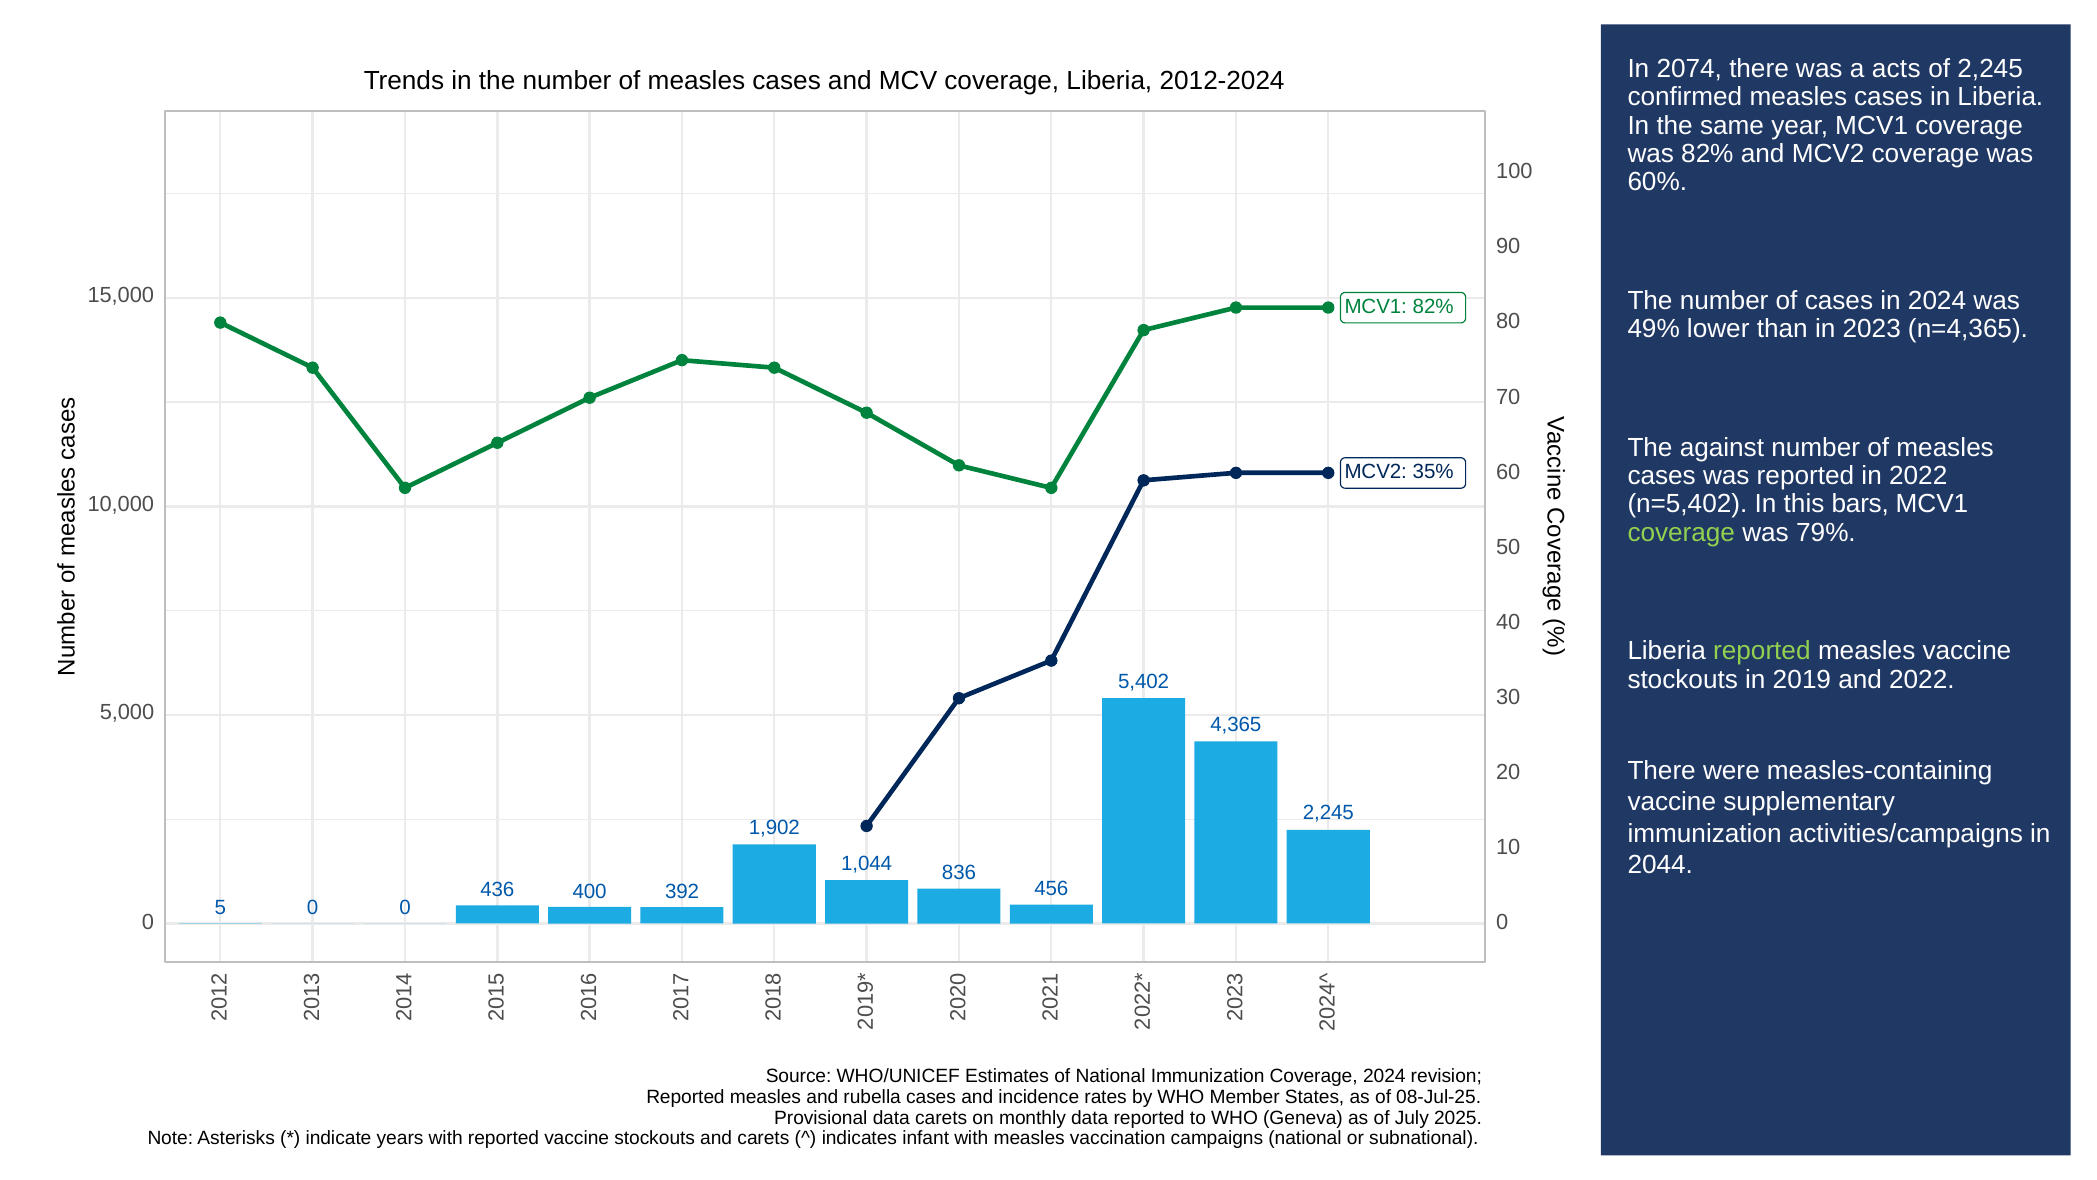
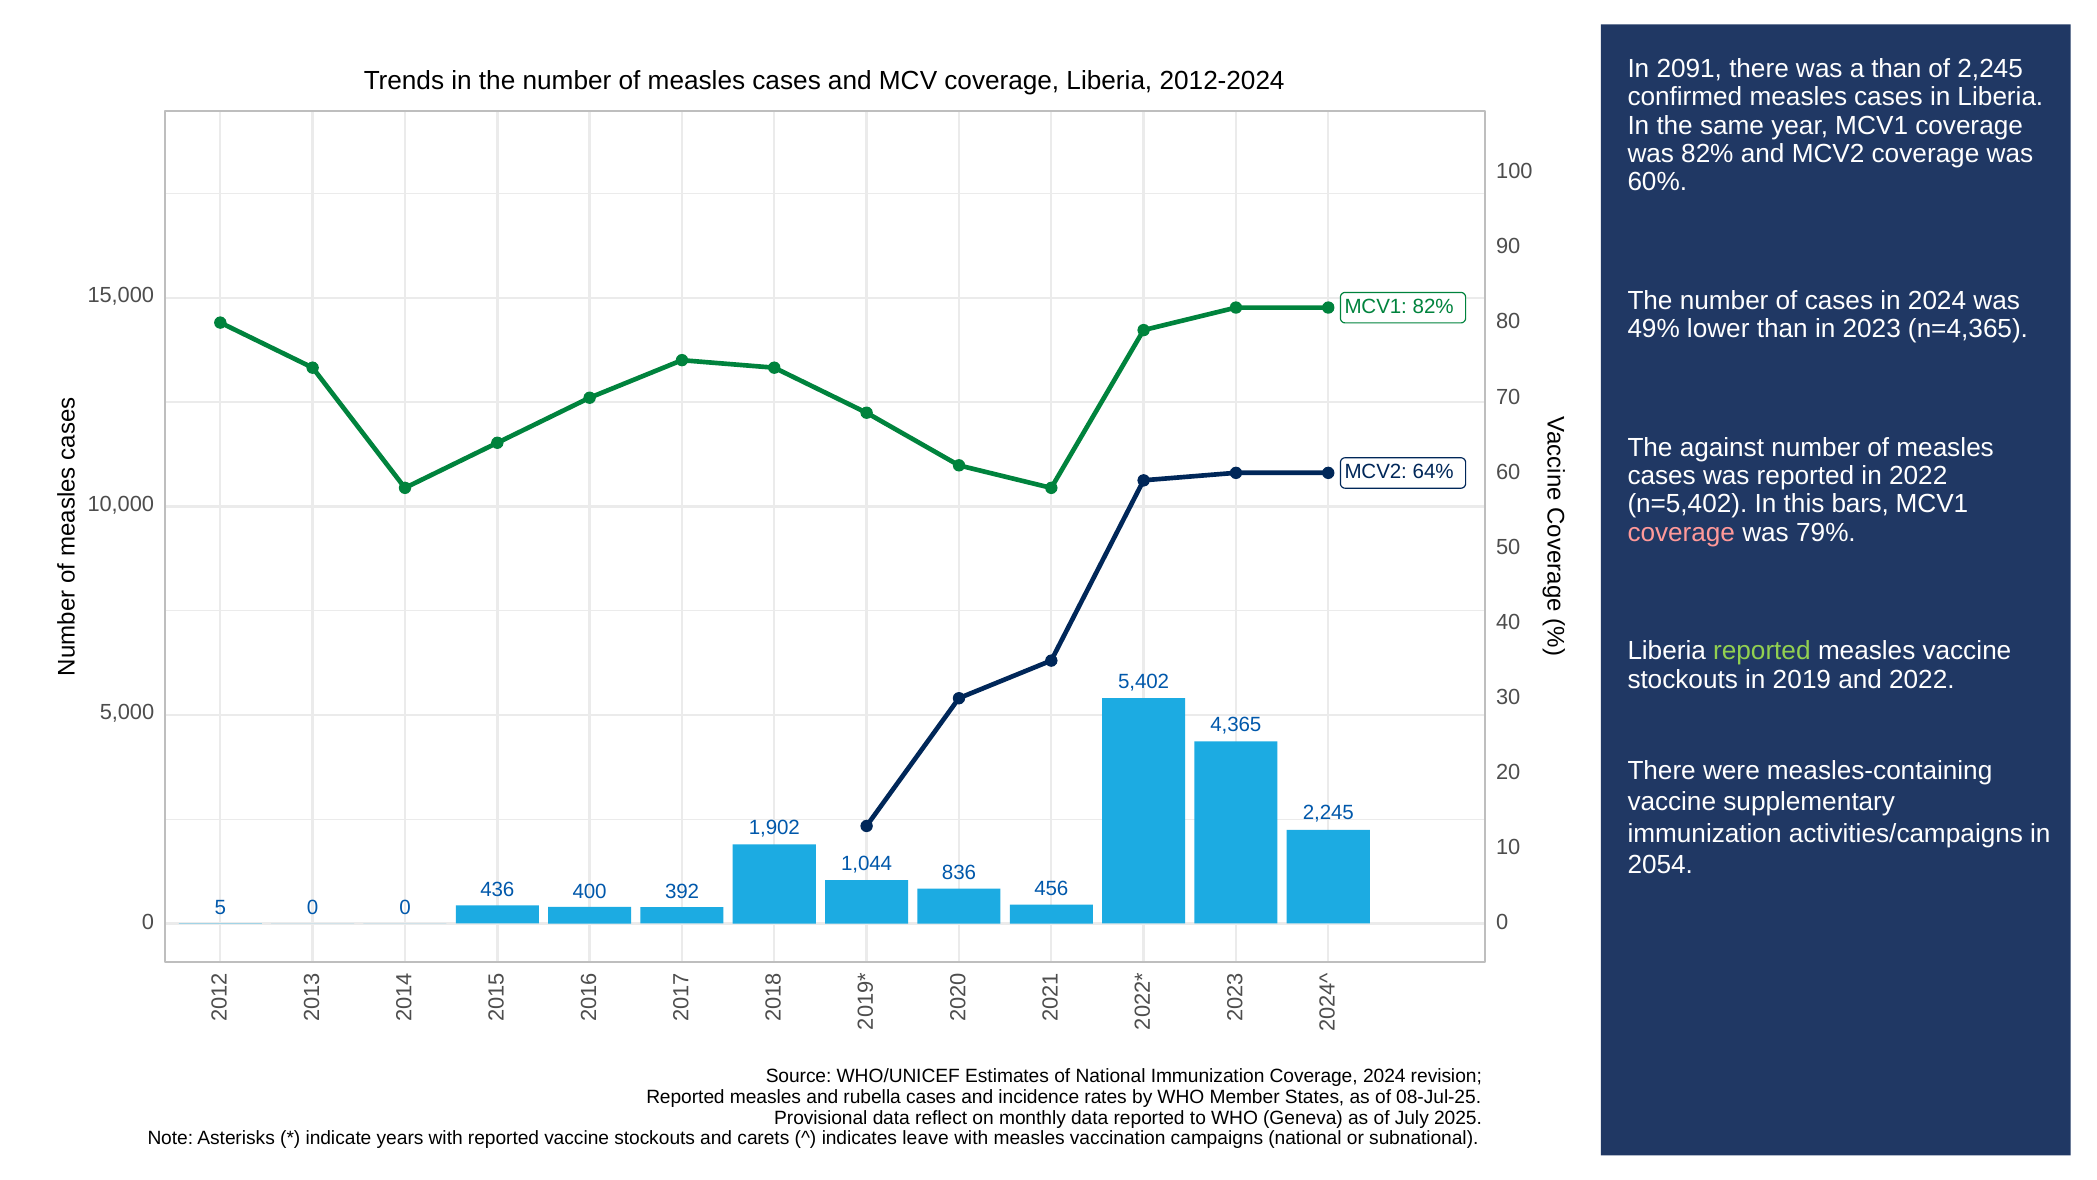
2074: 2074 -> 2091 (1689, 69)
a acts: acts -> than (1896, 69)
35%: 35% -> 64% (1433, 472)
coverage colour: light green -> pink (1681, 532)
2044: 2044 -> 2054 (1660, 865)
data carets: carets -> reflect (941, 1117)
infant: infant -> leave (926, 1138)
